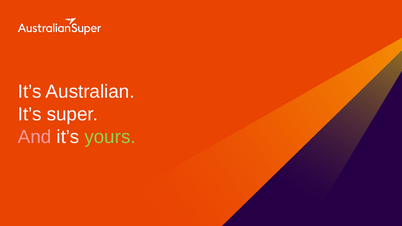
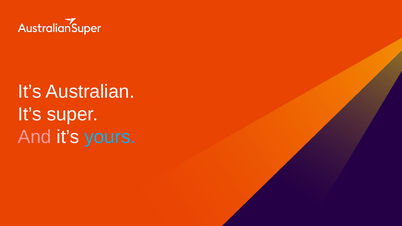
yours colour: light green -> light blue (110, 137)
